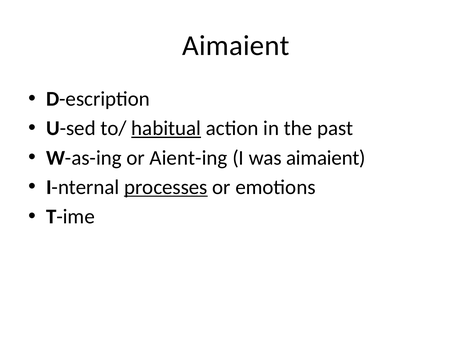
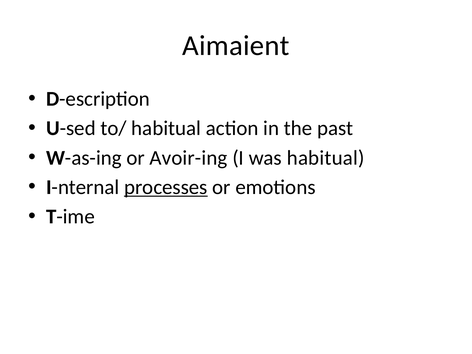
habitual underline: present -> none (166, 128)
Aient-ing: Aient-ing -> Avoir-ing (188, 158)
was aimaient: aimaient -> habitual (326, 158)
